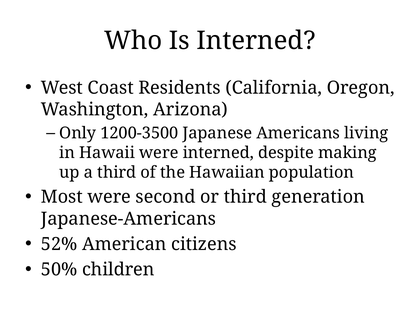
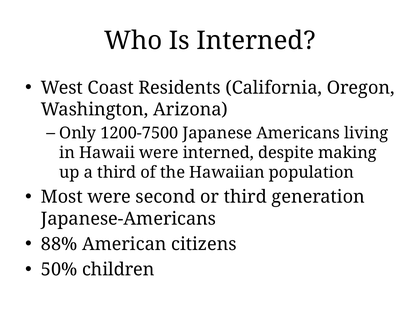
1200-3500: 1200-3500 -> 1200-7500 (139, 133)
52%: 52% -> 88% (59, 244)
